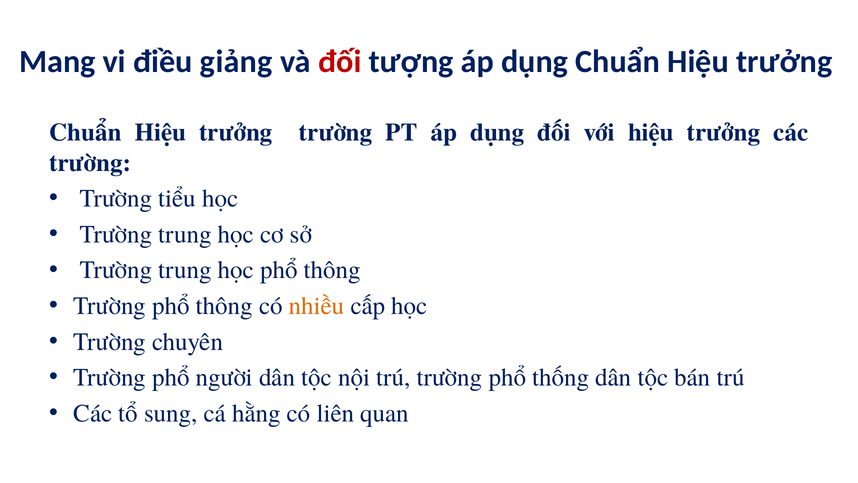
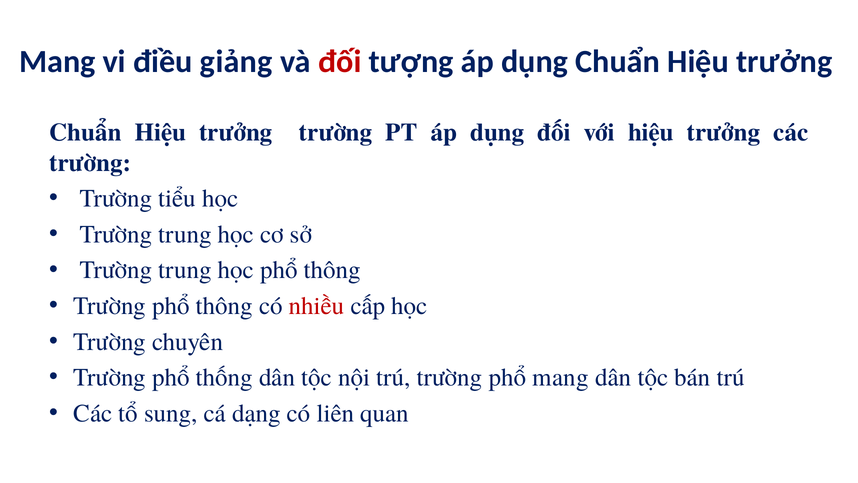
nhiều colour: orange -> red (317, 306)
người: người -> thống (224, 377)
phổ thống: thống -> mang (561, 377)
hằng: hằng -> dạng (256, 413)
